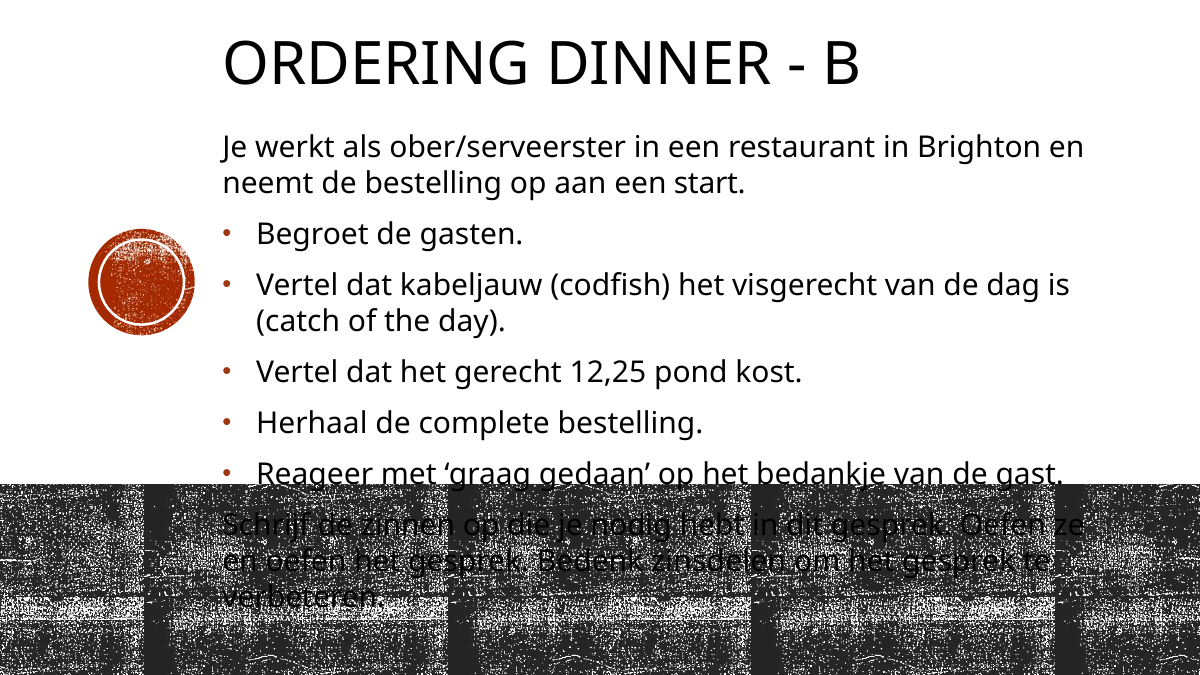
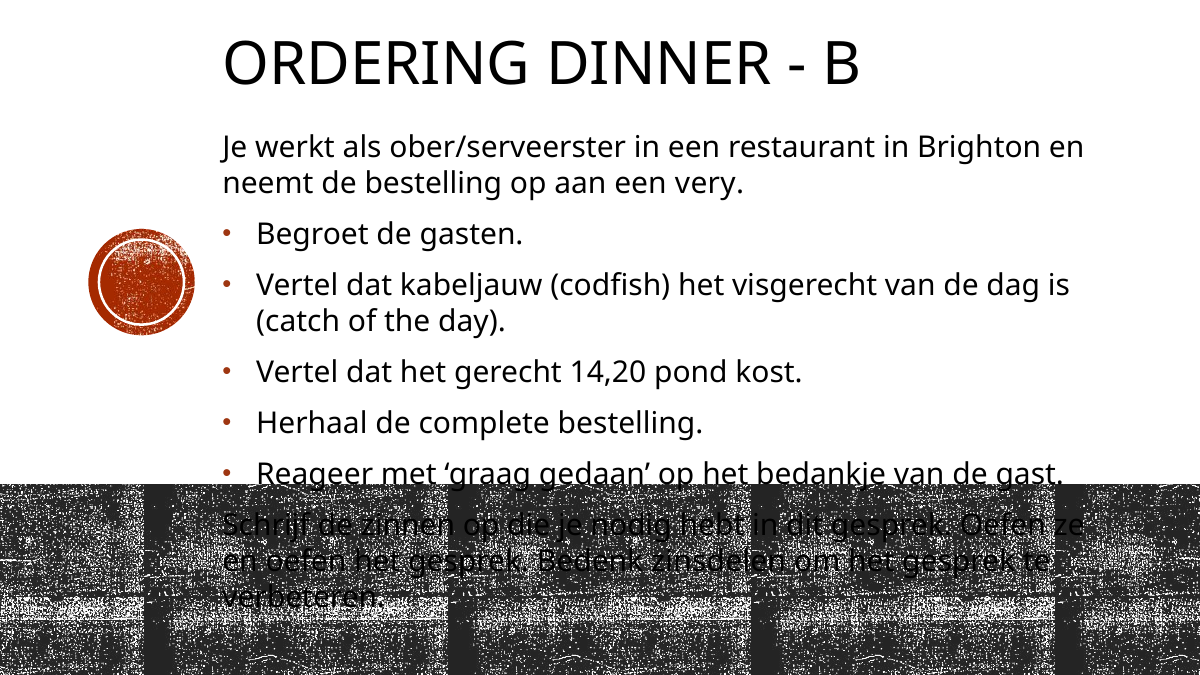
start: start -> very (710, 183)
12,25: 12,25 -> 14,20 (608, 372)
